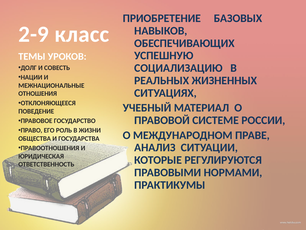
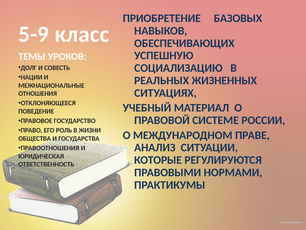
2-9: 2-9 -> 5-9 (34, 34)
